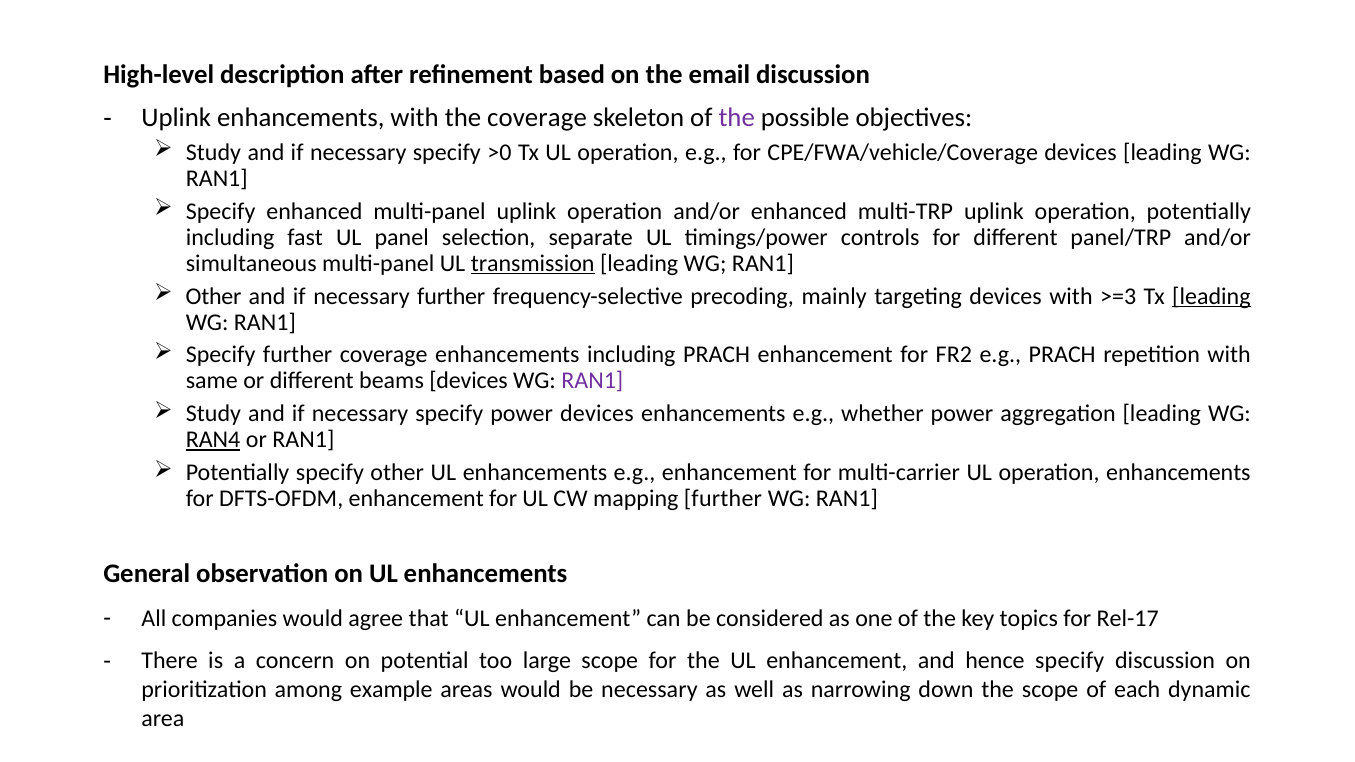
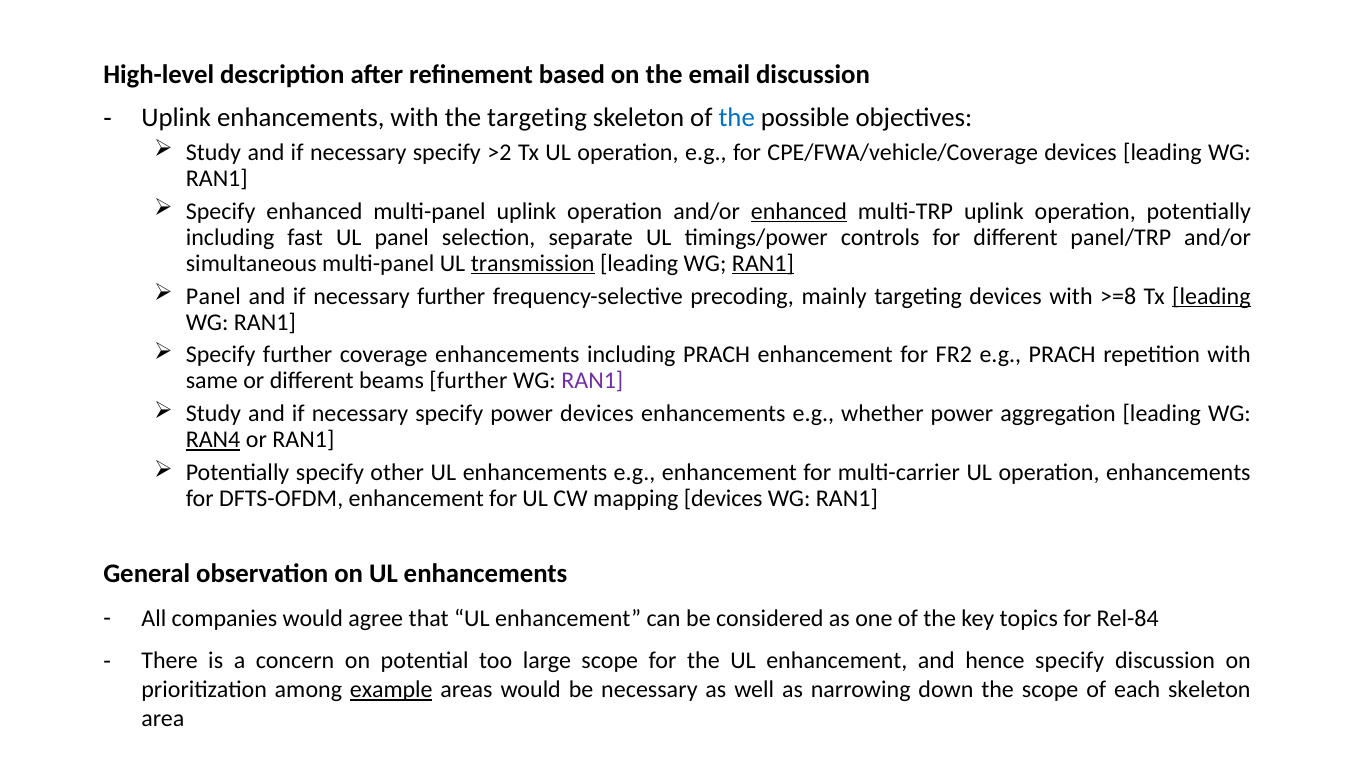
the coverage: coverage -> targeting (537, 118)
the colour: purple -> blue (737, 118)
>0: >0 -> >2 (499, 153)
enhanced underline: none -> present (799, 211)
RAN1 underline: none -> present (763, 263)
Other: Other -> Panel (213, 296)
>=3: >=3 -> >=8 (1118, 296)
beams devices: devices -> further (468, 381)
mapping further: further -> devices (723, 499)
Rel-17: Rel-17 -> Rel-84 (1128, 618)
example underline: none -> present (391, 690)
each dynamic: dynamic -> skeleton (1209, 690)
